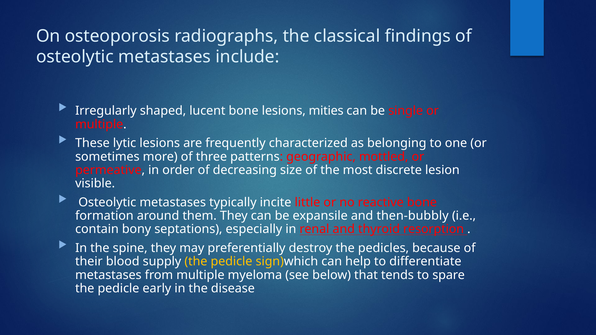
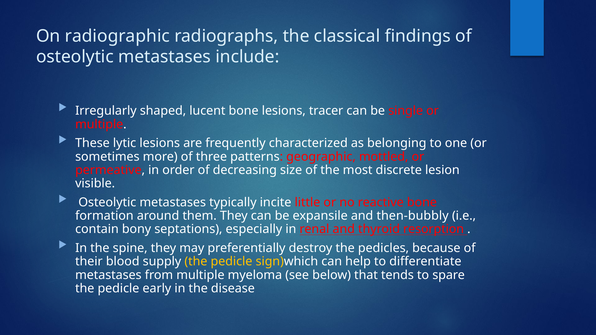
osteoporosis: osteoporosis -> radiographic (117, 36)
mities: mities -> tracer (326, 111)
